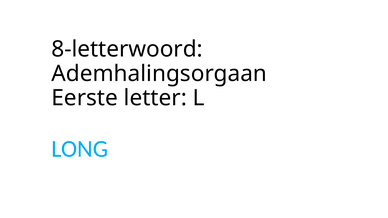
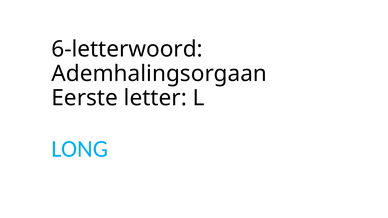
8-letterwoord: 8-letterwoord -> 6-letterwoord (127, 49)
